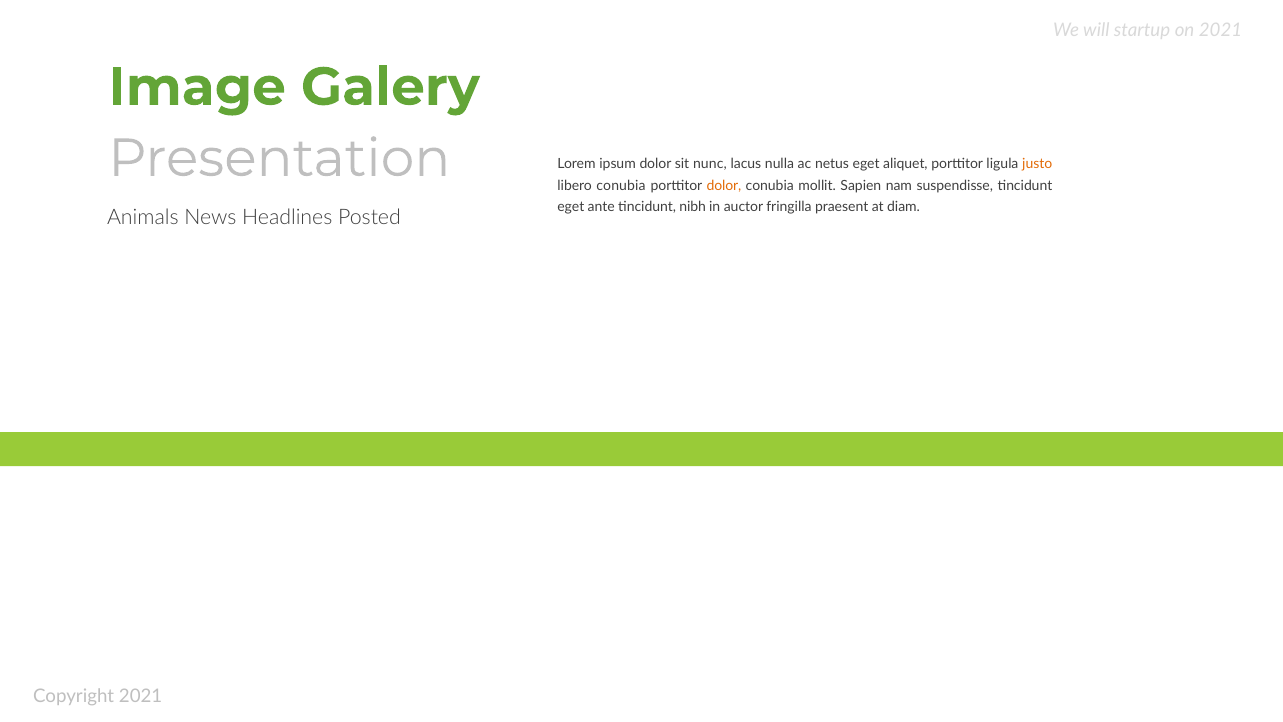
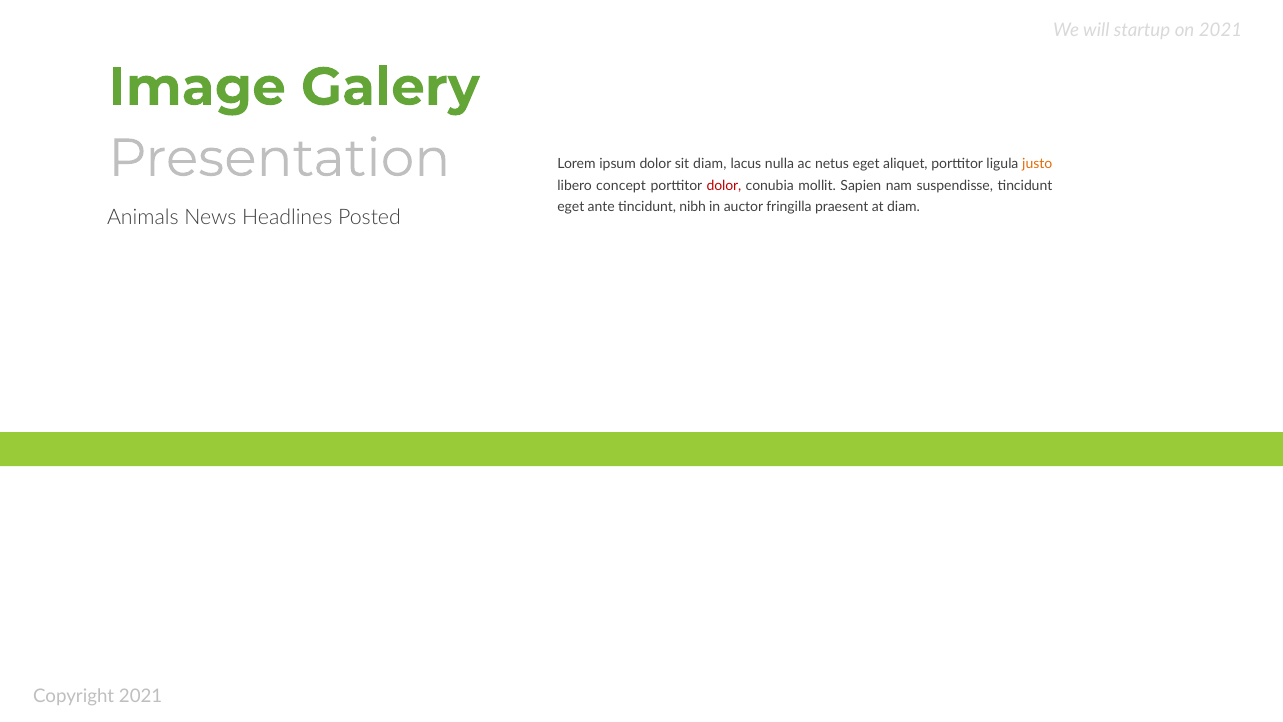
sit nunc: nunc -> diam (710, 164)
libero conubia: conubia -> concept (621, 185)
dolor colour: orange -> red (724, 185)
